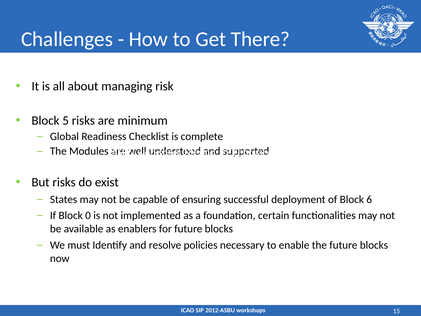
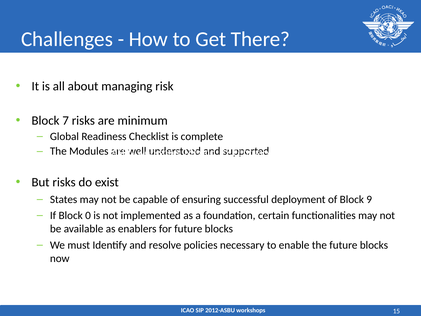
5: 5 -> 7 (66, 120)
6: 6 -> 9 (369, 199)
